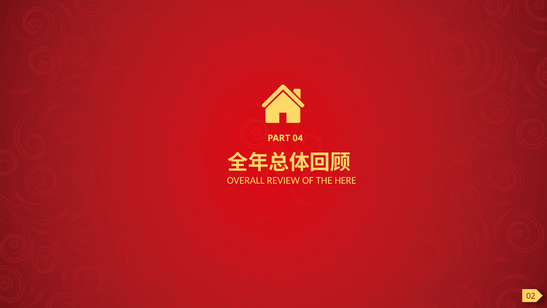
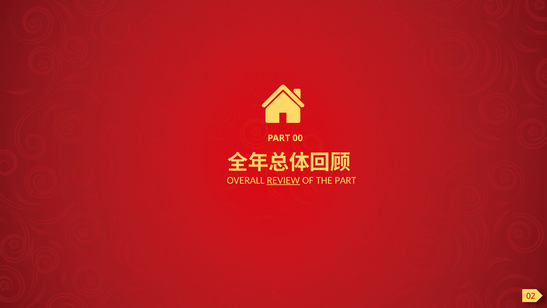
04: 04 -> 00 (298, 138)
REVIEW underline: none -> present (283, 180)
THE HERE: HERE -> PART (345, 180)
